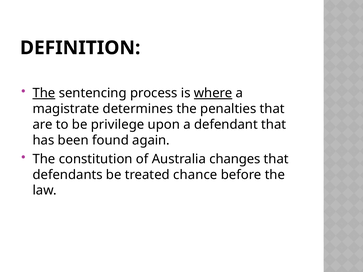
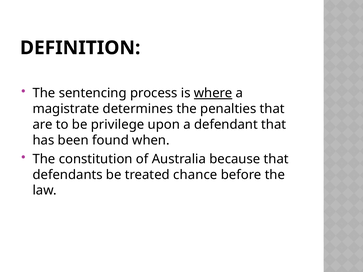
The underline: present -> none (44, 93)
again: again -> when (151, 140)
changes: changes -> because (235, 159)
